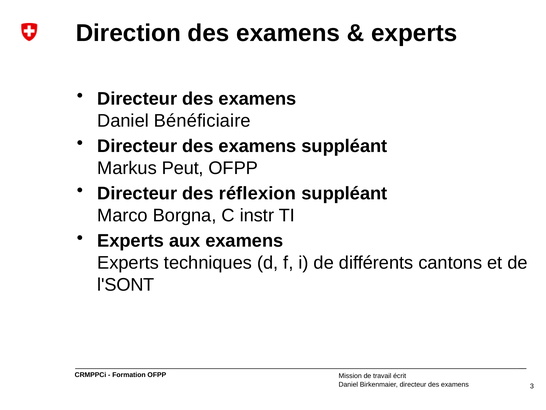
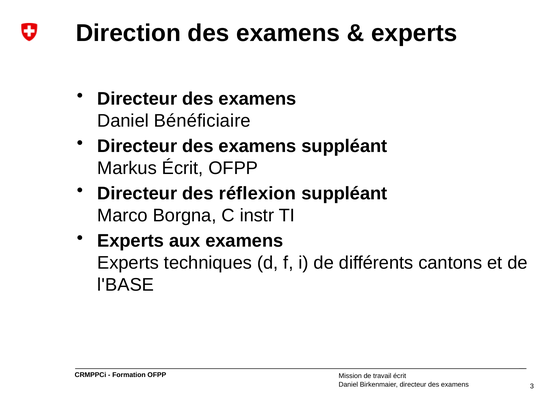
Markus Peut: Peut -> Écrit (183, 168)
l'SONT: l'SONT -> l'BASE (126, 284)
